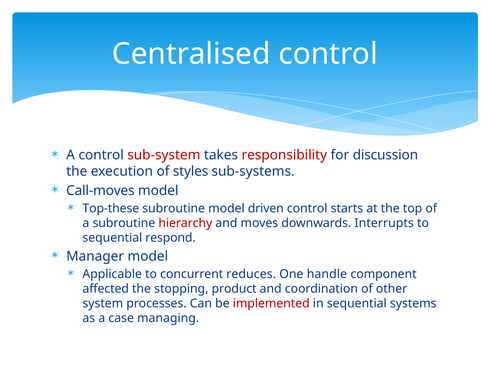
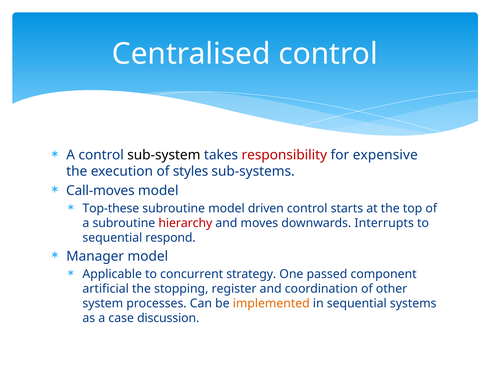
sub-system colour: red -> black (164, 155)
discussion: discussion -> expensive (385, 155)
reduces: reduces -> strategy (251, 274)
handle: handle -> passed (327, 274)
affected: affected -> artificial (106, 288)
product: product -> register (234, 288)
implemented colour: red -> orange (271, 303)
managing: managing -> discussion (168, 318)
